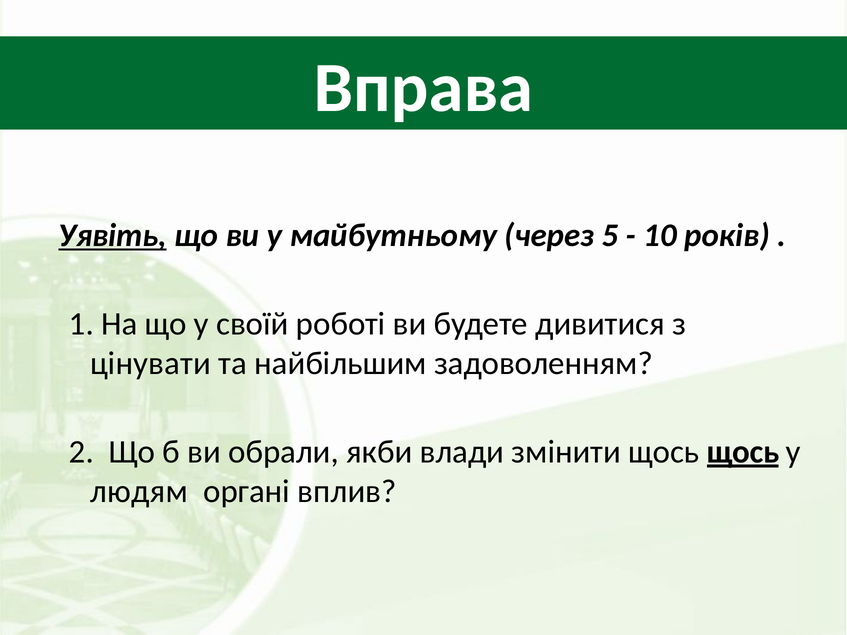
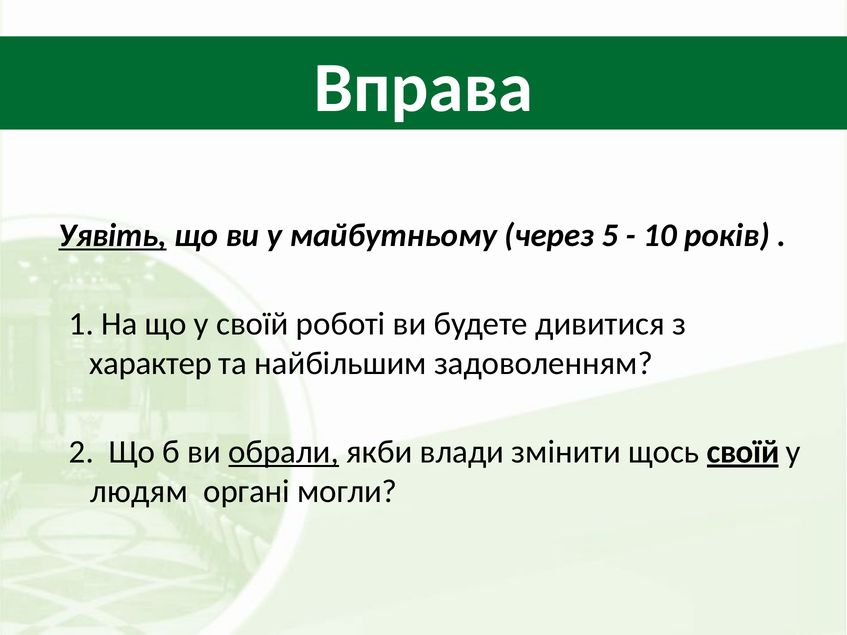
цінувати: цінувати -> характер (151, 364)
обрали underline: none -> present (284, 452)
щось щось: щось -> своїй (743, 452)
вплив: вплив -> могли (347, 492)
